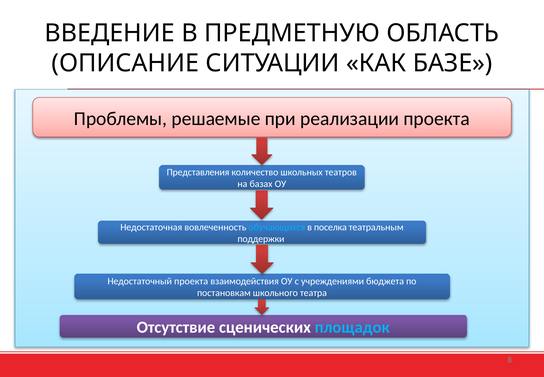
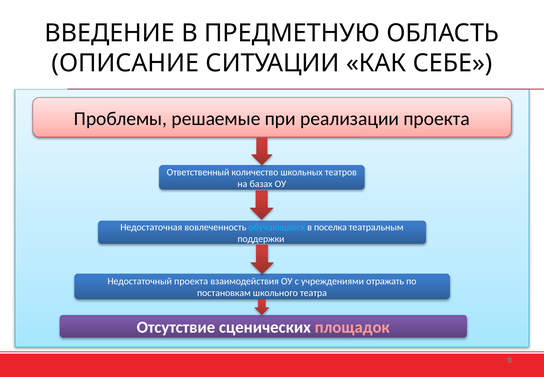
БАЗЕ: БАЗЕ -> СЕБЕ (453, 63)
Представления: Представления -> Ответственный (198, 172)
бюджета: бюджета -> отражать (385, 281)
площадок colour: light blue -> pink (352, 327)
